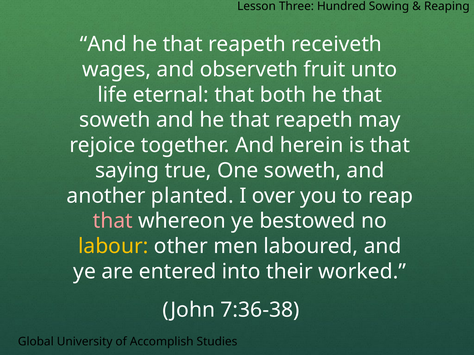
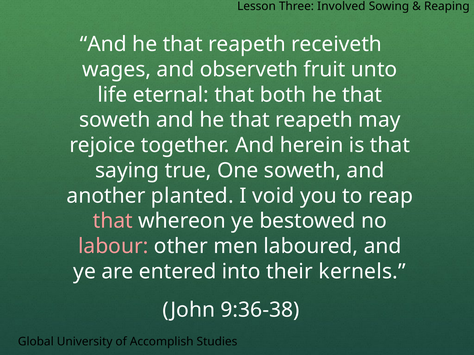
Hundred: Hundred -> Involved (341, 6)
over: over -> void (273, 196)
labour colour: yellow -> pink (113, 247)
worked: worked -> kernels (362, 272)
7:36-38: 7:36-38 -> 9:36-38 (260, 310)
